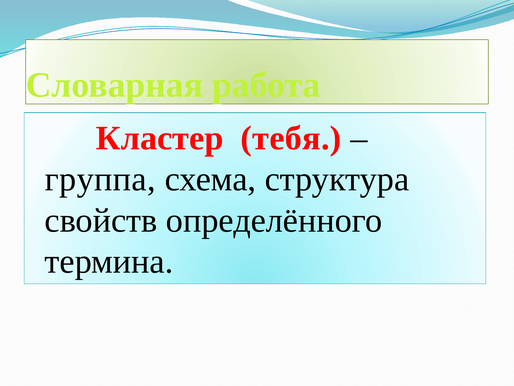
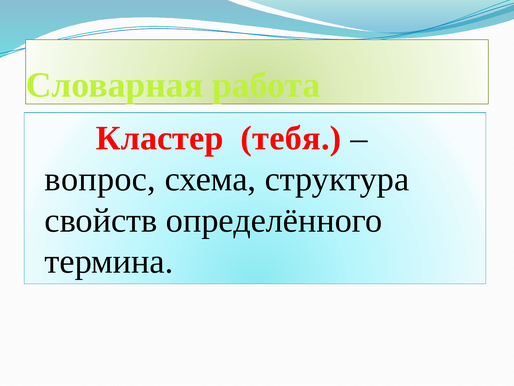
группа: группа -> вопрос (100, 179)
